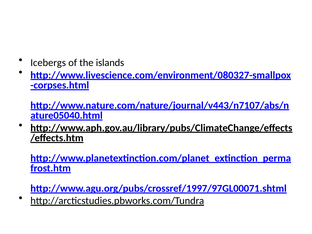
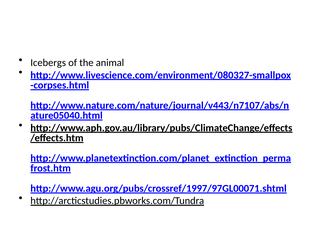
islands: islands -> animal (110, 63)
